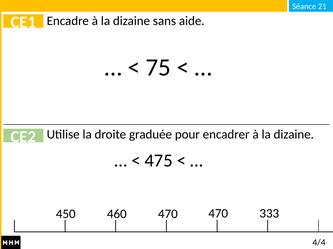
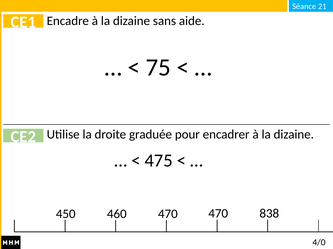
333: 333 -> 838 (269, 214)
4/4: 4/4 -> 4/0 (319, 243)
